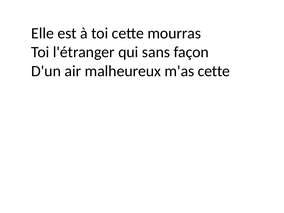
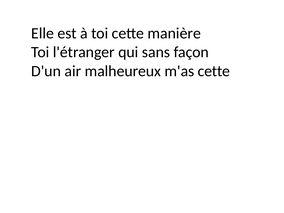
mourras: mourras -> manière (174, 33)
